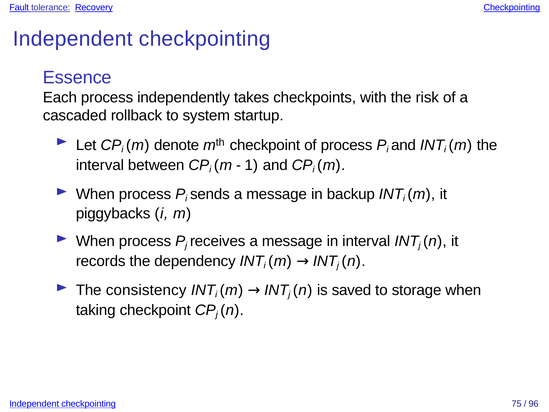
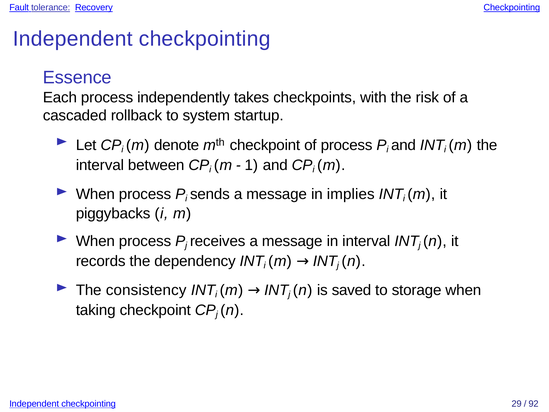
backup: backup -> implies (351, 194)
75: 75 -> 29 (517, 404)
96: 96 -> 92 (534, 404)
